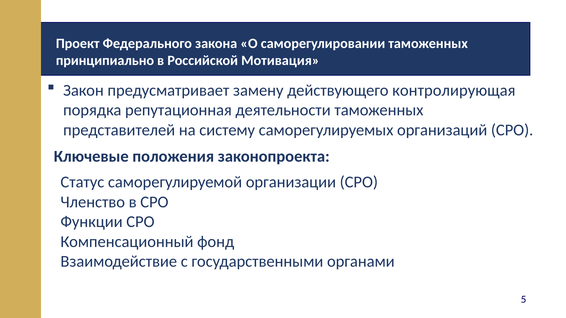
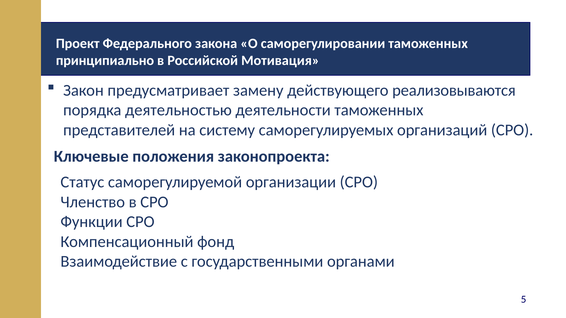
контролирующая: контролирующая -> реализовываются (454, 90)
репутационная: репутационная -> деятельностью (178, 110)
